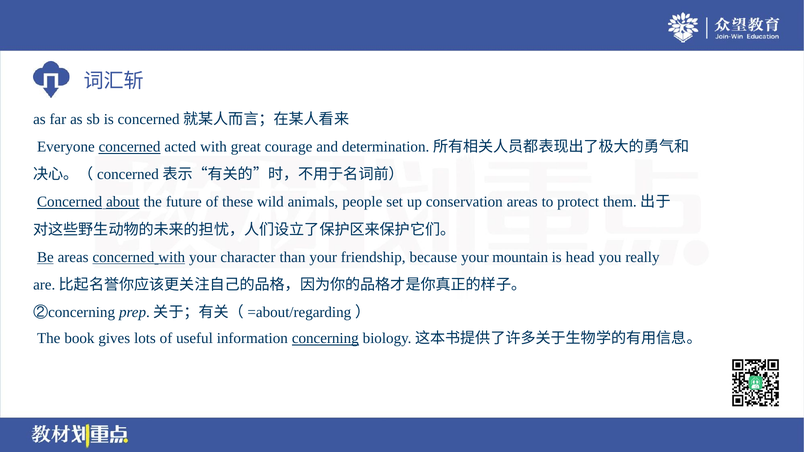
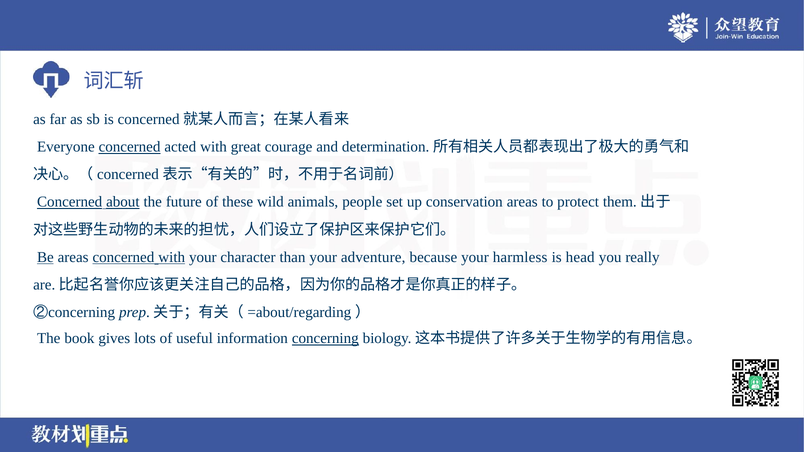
friendship: friendship -> adventure (373, 257)
mountain: mountain -> harmless (520, 257)
